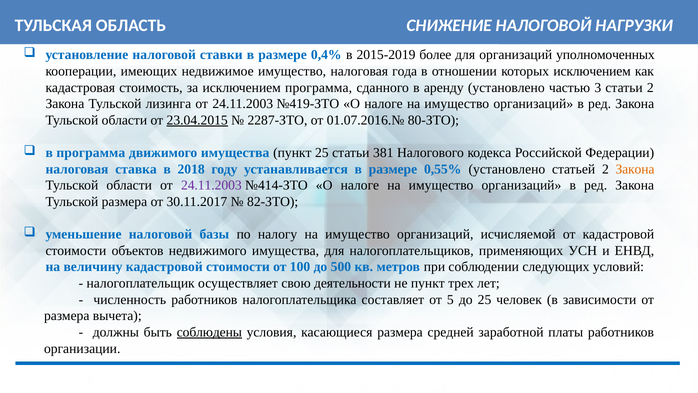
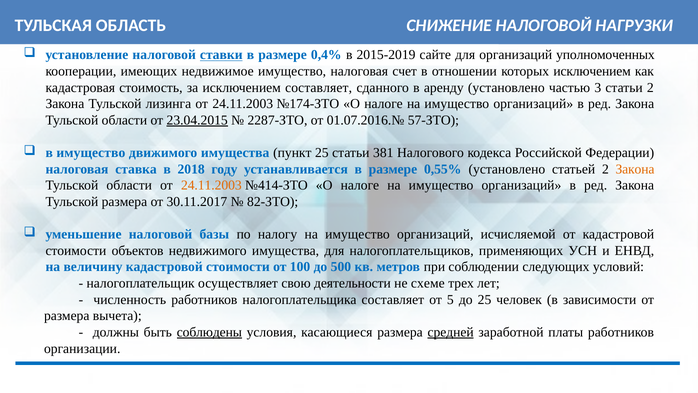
ставки underline: none -> present (221, 55)
более: более -> сайте (435, 55)
года: года -> счет (405, 71)
исключением программа: программа -> составляет (319, 87)
№419-ЗТО: №419-ЗТО -> №174-ЗТО (308, 104)
80-ЗТО: 80-ЗТО -> 57-ЗТО (433, 120)
в программа: программа -> имущество (91, 153)
24.11.2003 colour: purple -> orange (211, 185)
не пункт: пункт -> схеме (428, 283)
средней underline: none -> present (451, 332)
